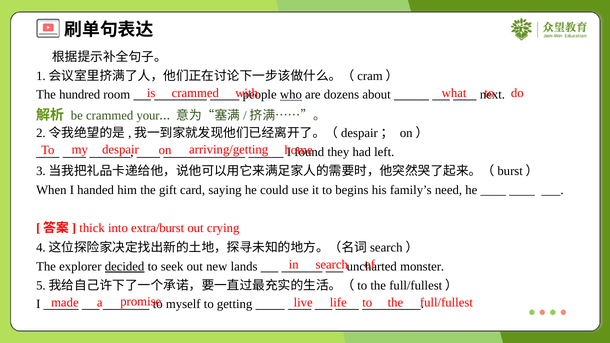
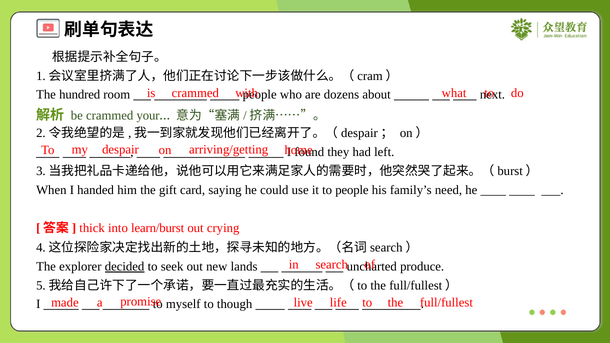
who underline: present -> none (291, 95)
to begins: begins -> people (352, 190)
extra/burst: extra/burst -> learn/burst (158, 228)
monster: monster -> produce (422, 267)
getting: getting -> though (235, 304)
